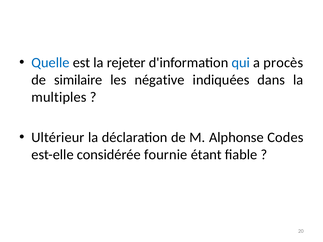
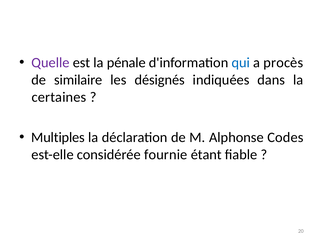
Quelle colour: blue -> purple (50, 63)
rejeter: rejeter -> pénale (126, 63)
négative: négative -> désignés (160, 80)
multiples: multiples -> certaines (59, 97)
Ultérieur: Ultérieur -> Multiples (58, 137)
